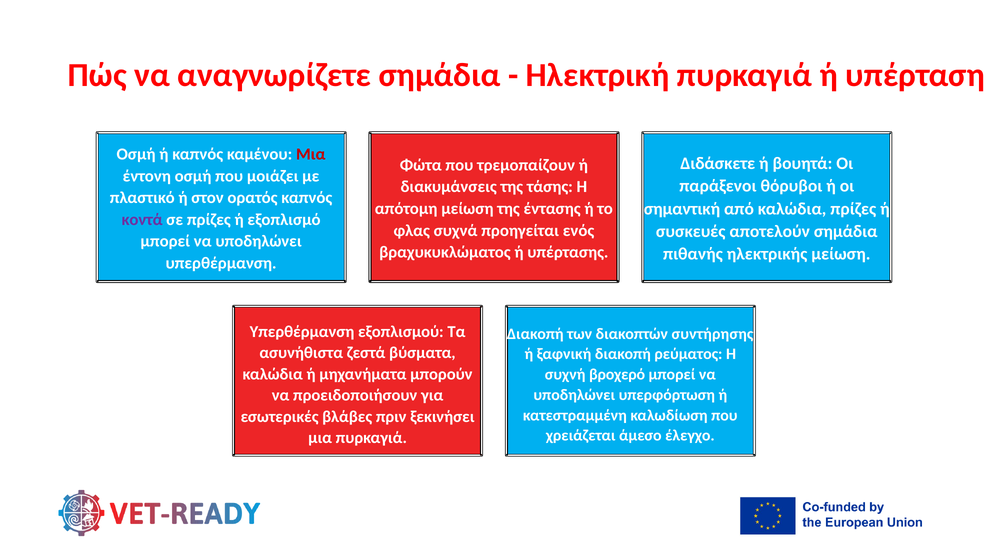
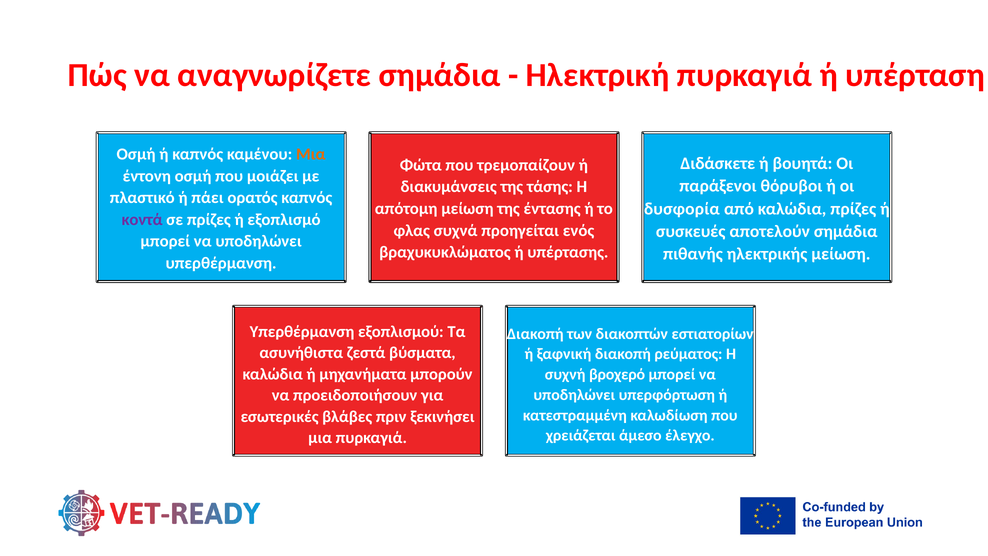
Μια colour: red -> orange (311, 154)
στον: στον -> πάει (207, 198)
σημαντική: σημαντική -> δυσφορία (682, 209)
συντήρησης: συντήρησης -> εστιατορίων (713, 334)
